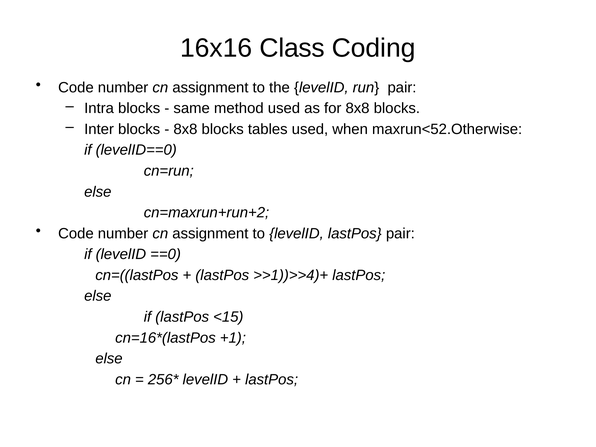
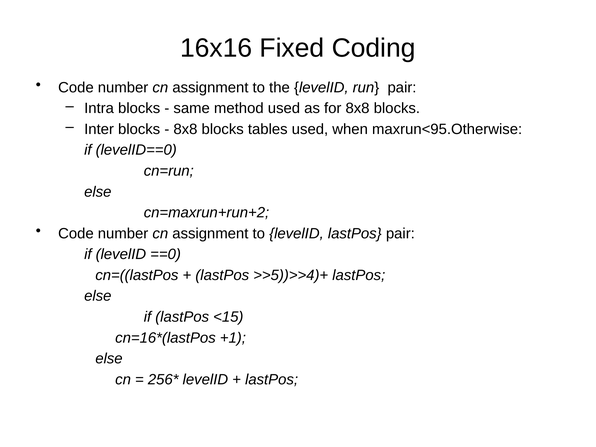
Class: Class -> Fixed (292, 48)
maxrun<52.Otherwise: maxrun<52.Otherwise -> maxrun<95.Otherwise (447, 129)
>>1))>>4)+: >>1))>>4)+ -> >>5))>>4)+ (291, 275)
